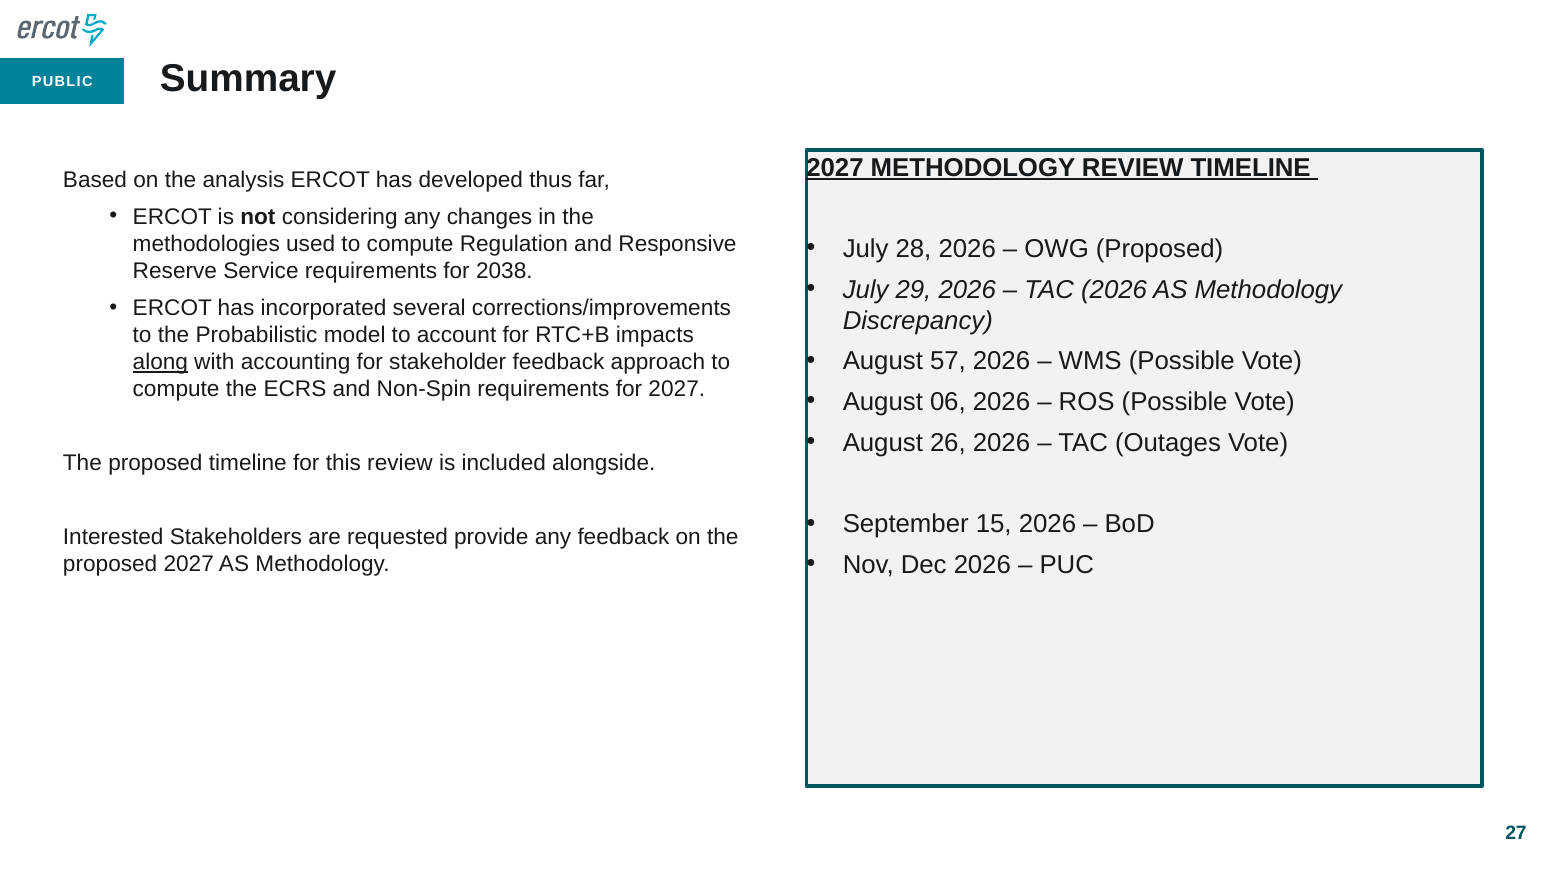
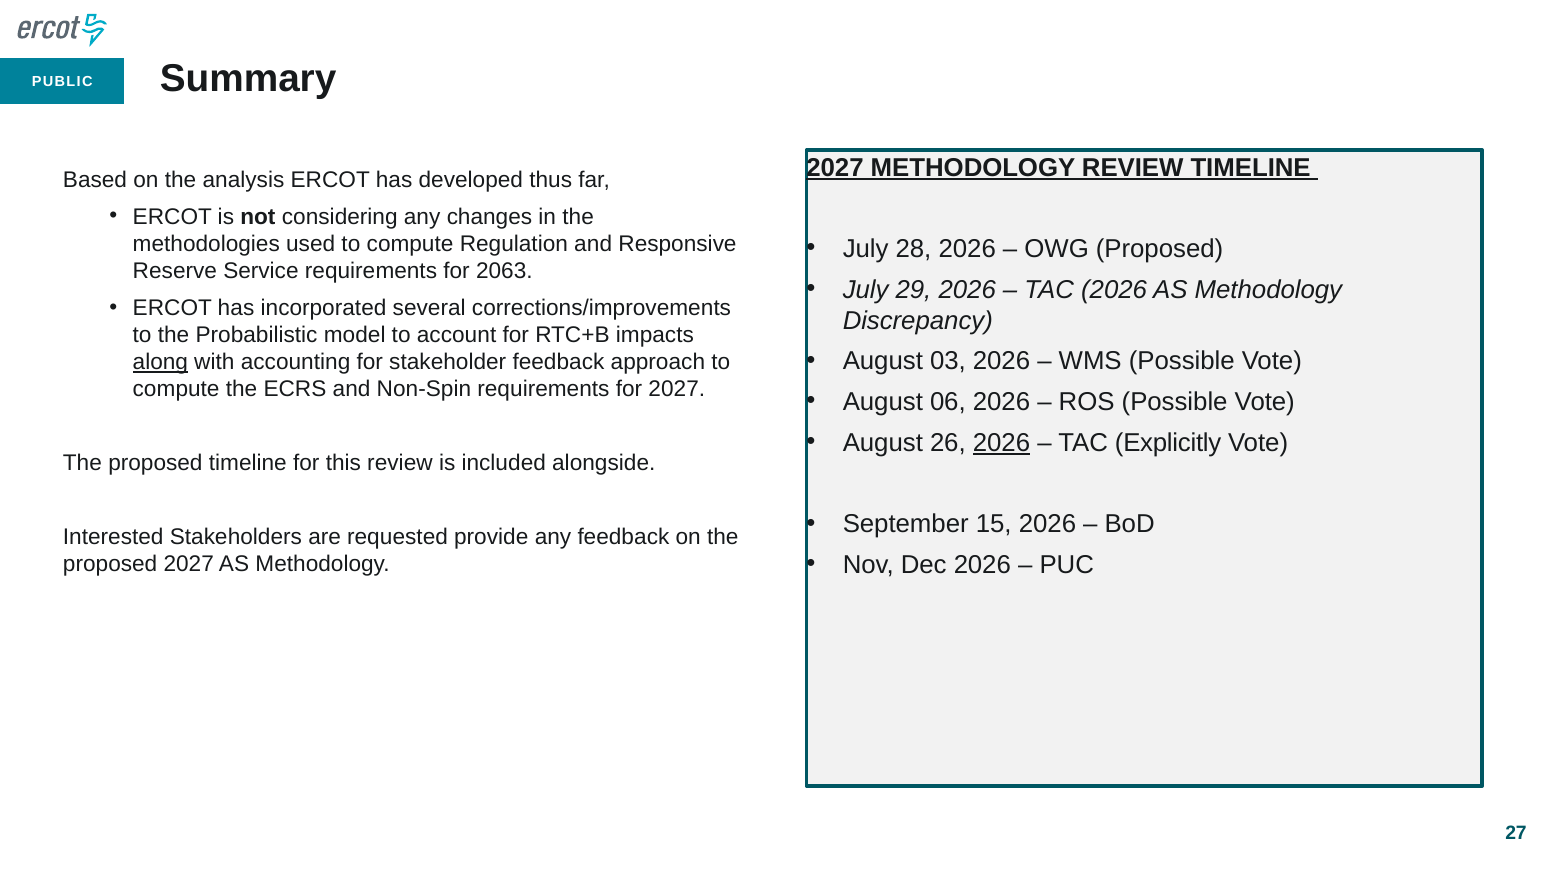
2038: 2038 -> 2063 (504, 271)
57: 57 -> 03 (948, 361)
2026 underline: none -> present (1002, 443)
Outages: Outages -> Explicitly (1168, 443)
